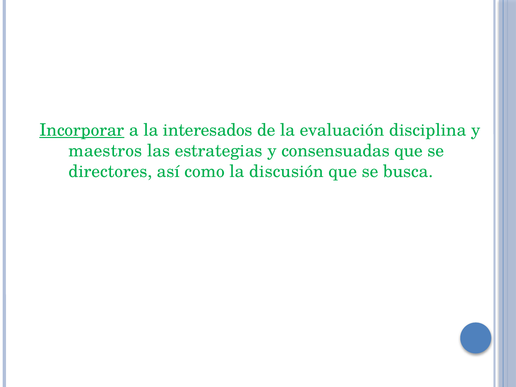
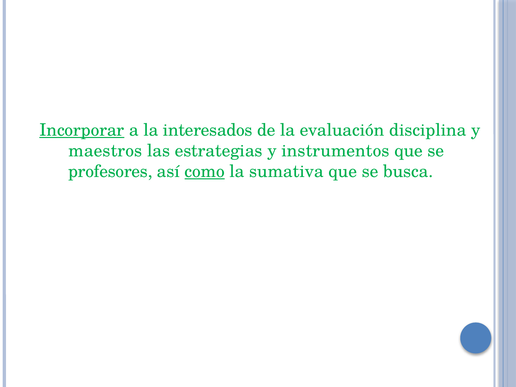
consensuadas: consensuadas -> instrumentos (335, 151)
directores: directores -> profesores (110, 171)
como underline: none -> present (205, 171)
discusión: discusión -> sumativa (287, 171)
